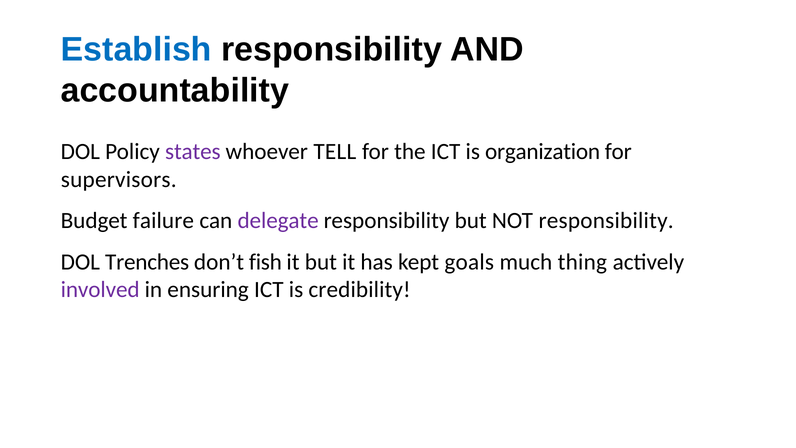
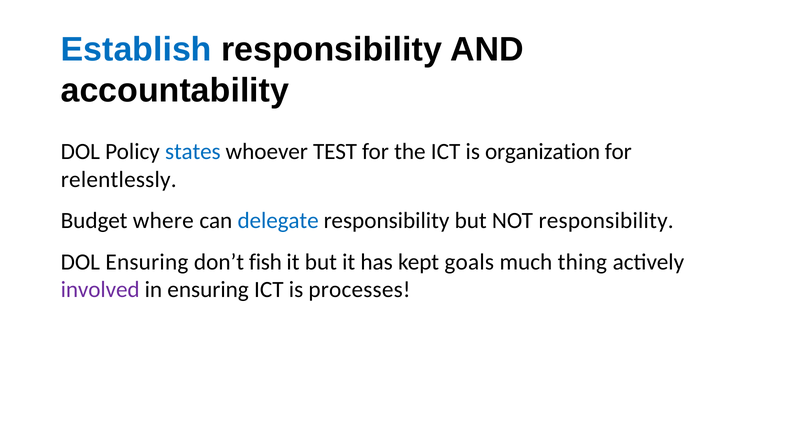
states colour: purple -> blue (193, 152)
TELL: TELL -> TEST (335, 152)
supervisors: supervisors -> relentlessly (119, 180)
failure: failure -> where (163, 221)
delegate colour: purple -> blue (278, 221)
DOL Trenches: Trenches -> Ensuring (147, 262)
credibility: credibility -> processes (359, 289)
